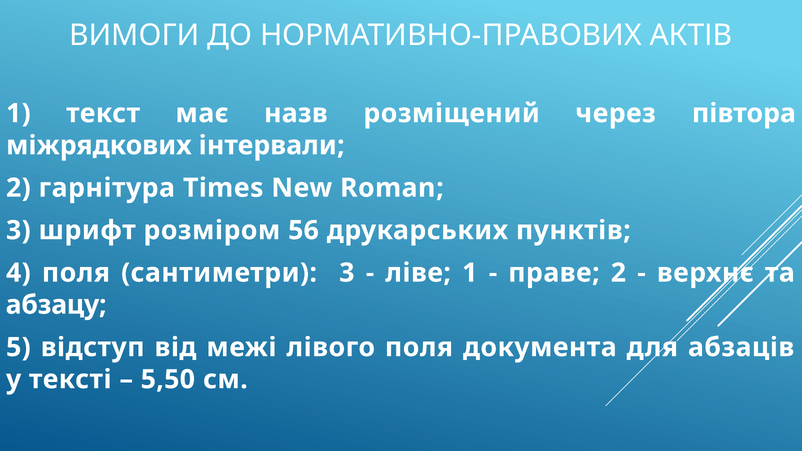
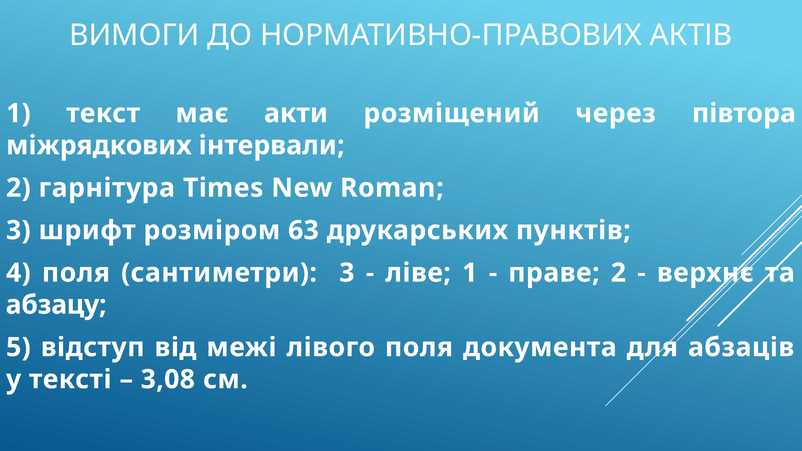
назв: назв -> акти (296, 113)
56: 56 -> 63 (303, 230)
5,50: 5,50 -> 3,08 (168, 380)
